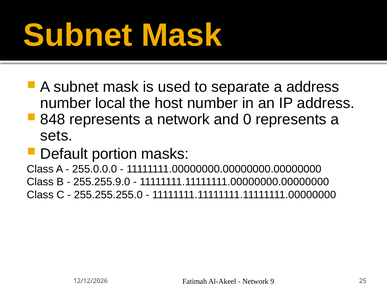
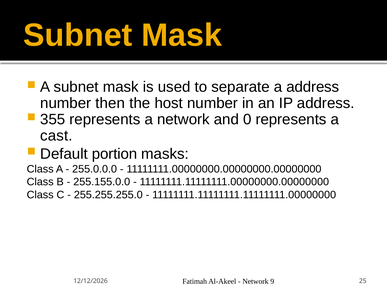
local: local -> then (110, 103)
848: 848 -> 355 (53, 119)
sets: sets -> cast (56, 136)
255.255.9.0: 255.255.9.0 -> 255.155.0.0 (102, 182)
